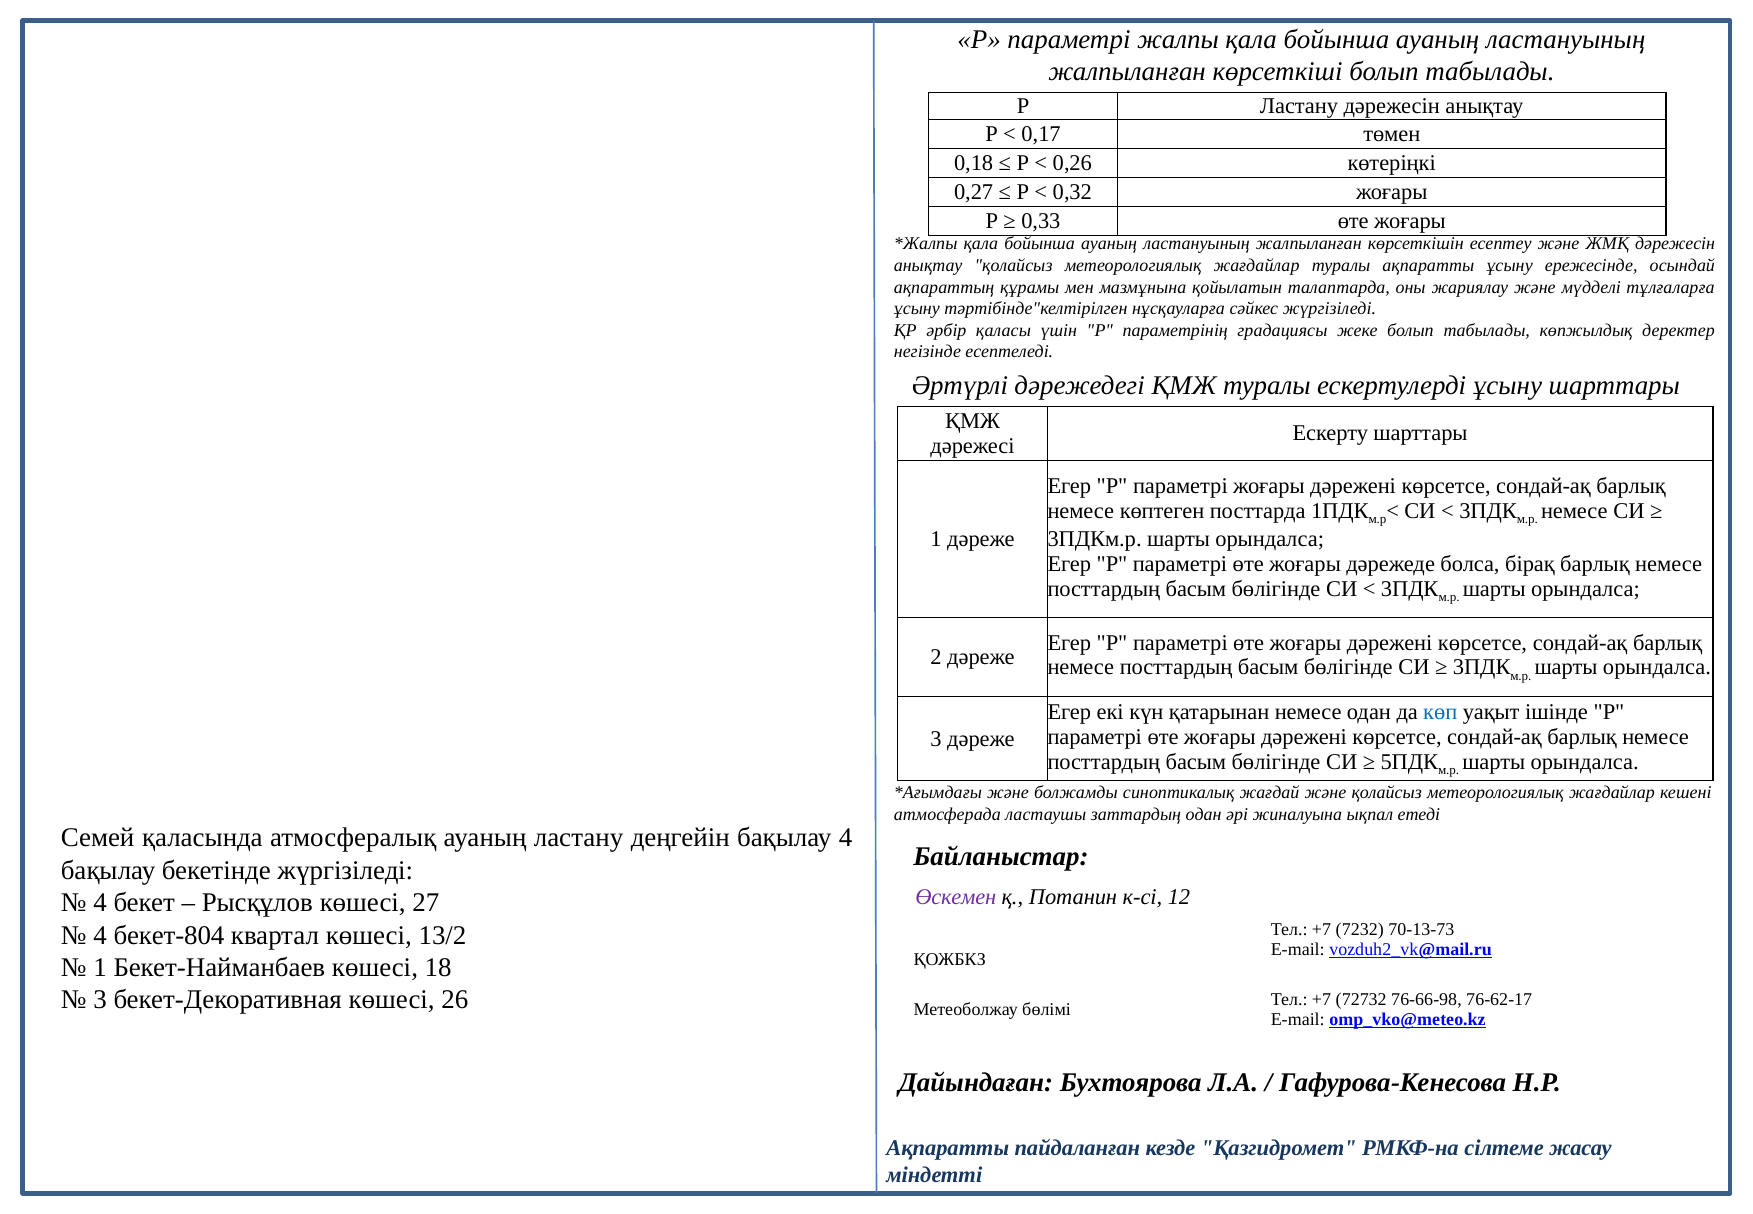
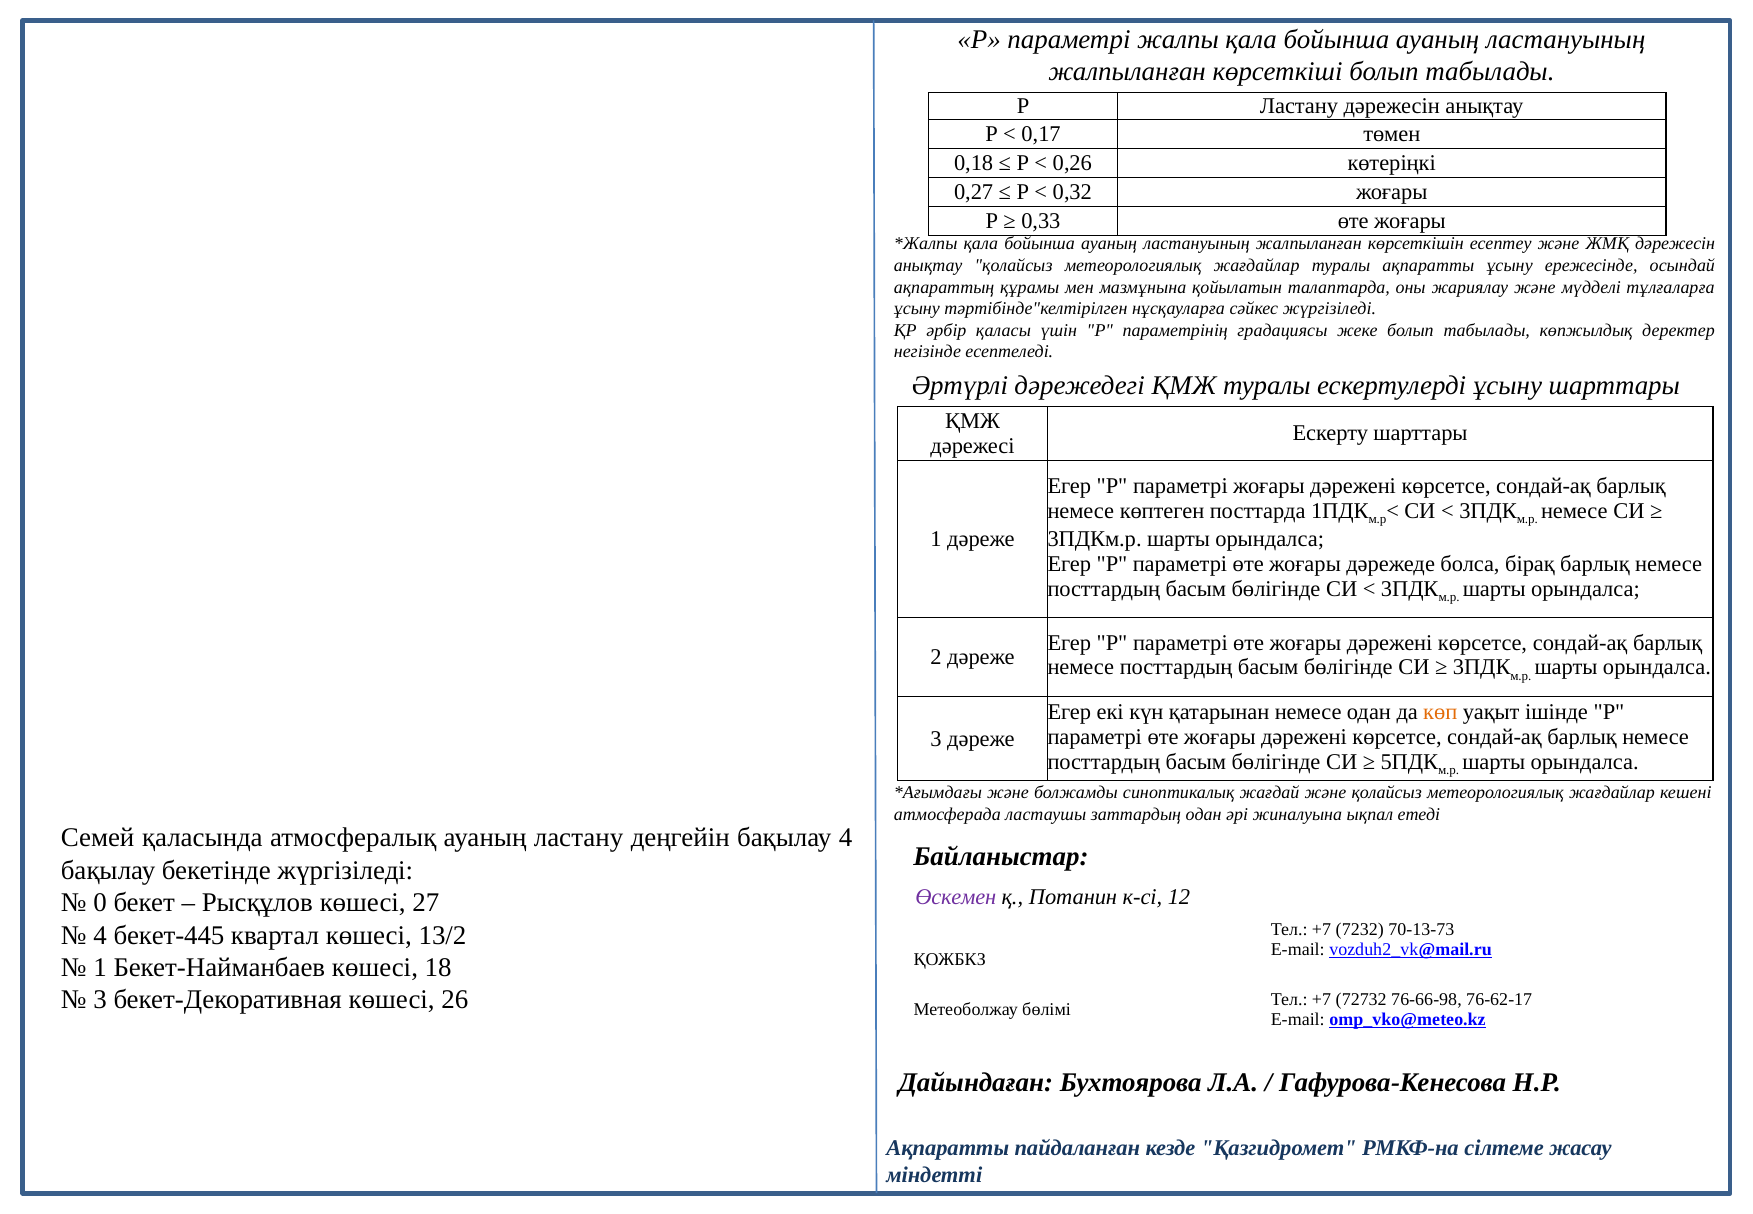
көп colour: blue -> orange (1440, 712)
4: 4 -> 0 (100, 902)
бекет-804: бекет-804 -> бекет-445 (169, 935)
